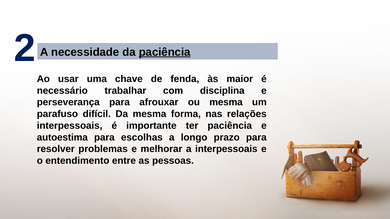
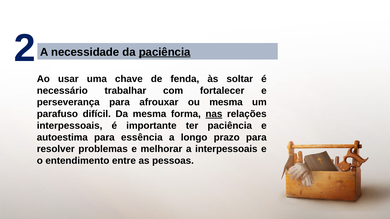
maior: maior -> soltar (240, 79)
disciplina: disciplina -> fortalecer (222, 91)
nas underline: none -> present (214, 114)
escolhas: escolhas -> essência (142, 138)
